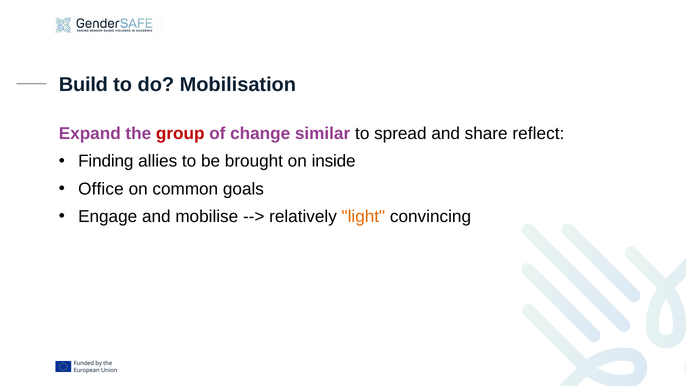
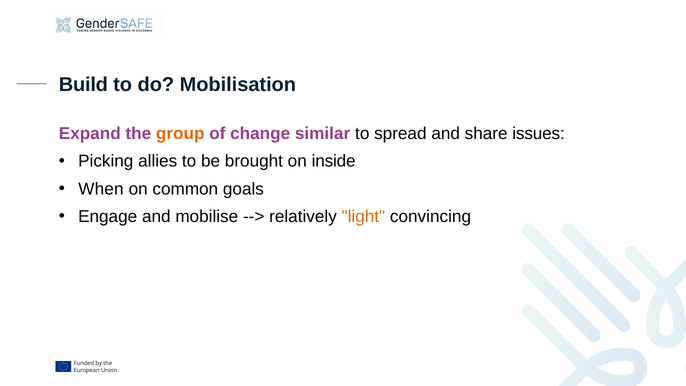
group colour: red -> orange (180, 134)
reflect: reflect -> issues (539, 134)
Finding: Finding -> Picking (106, 161)
Office: Office -> When (101, 189)
